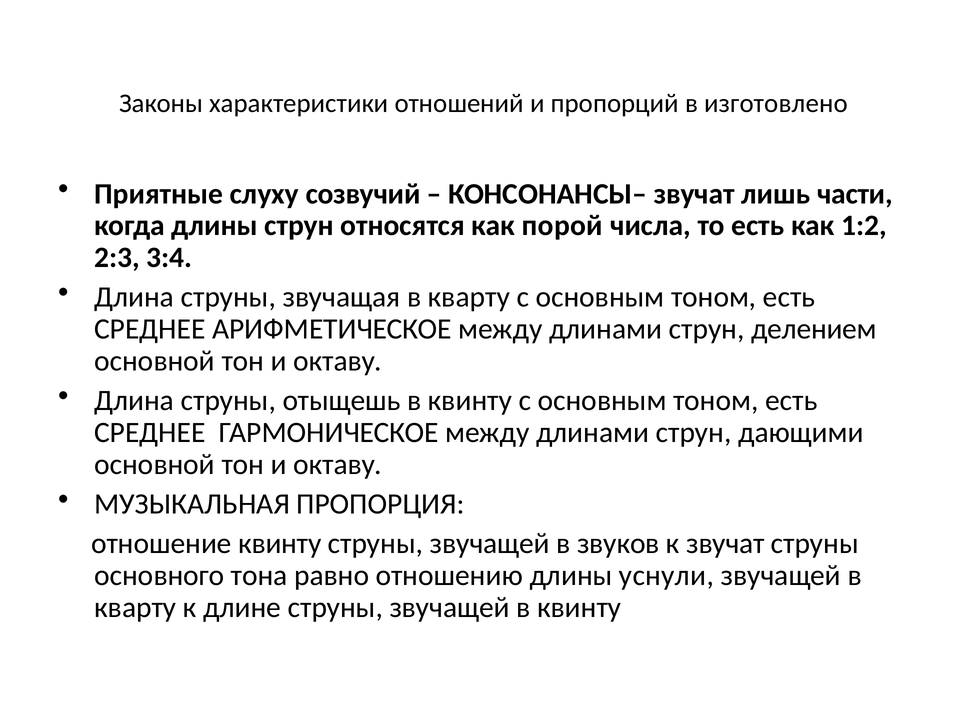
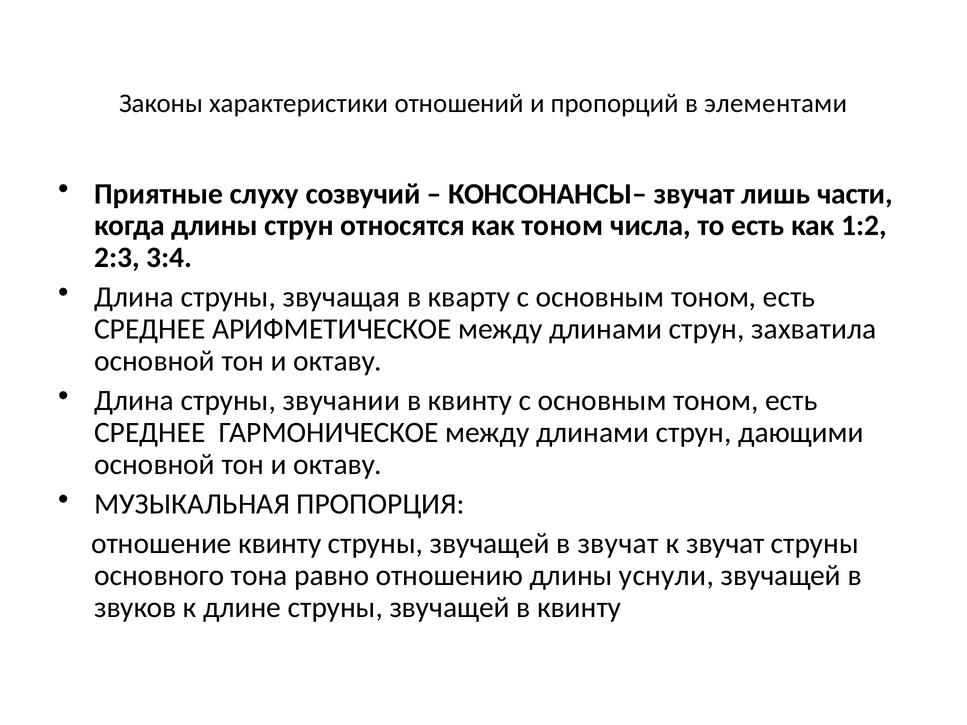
изготовлено: изготовлено -> элементами (776, 104)
как порой: порой -> тоном (562, 226)
делением: делением -> захватила (814, 329)
отыщешь: отыщешь -> звучании (341, 401)
в звуков: звуков -> звучат (618, 544)
кварту: кварту -> звуков (135, 608)
